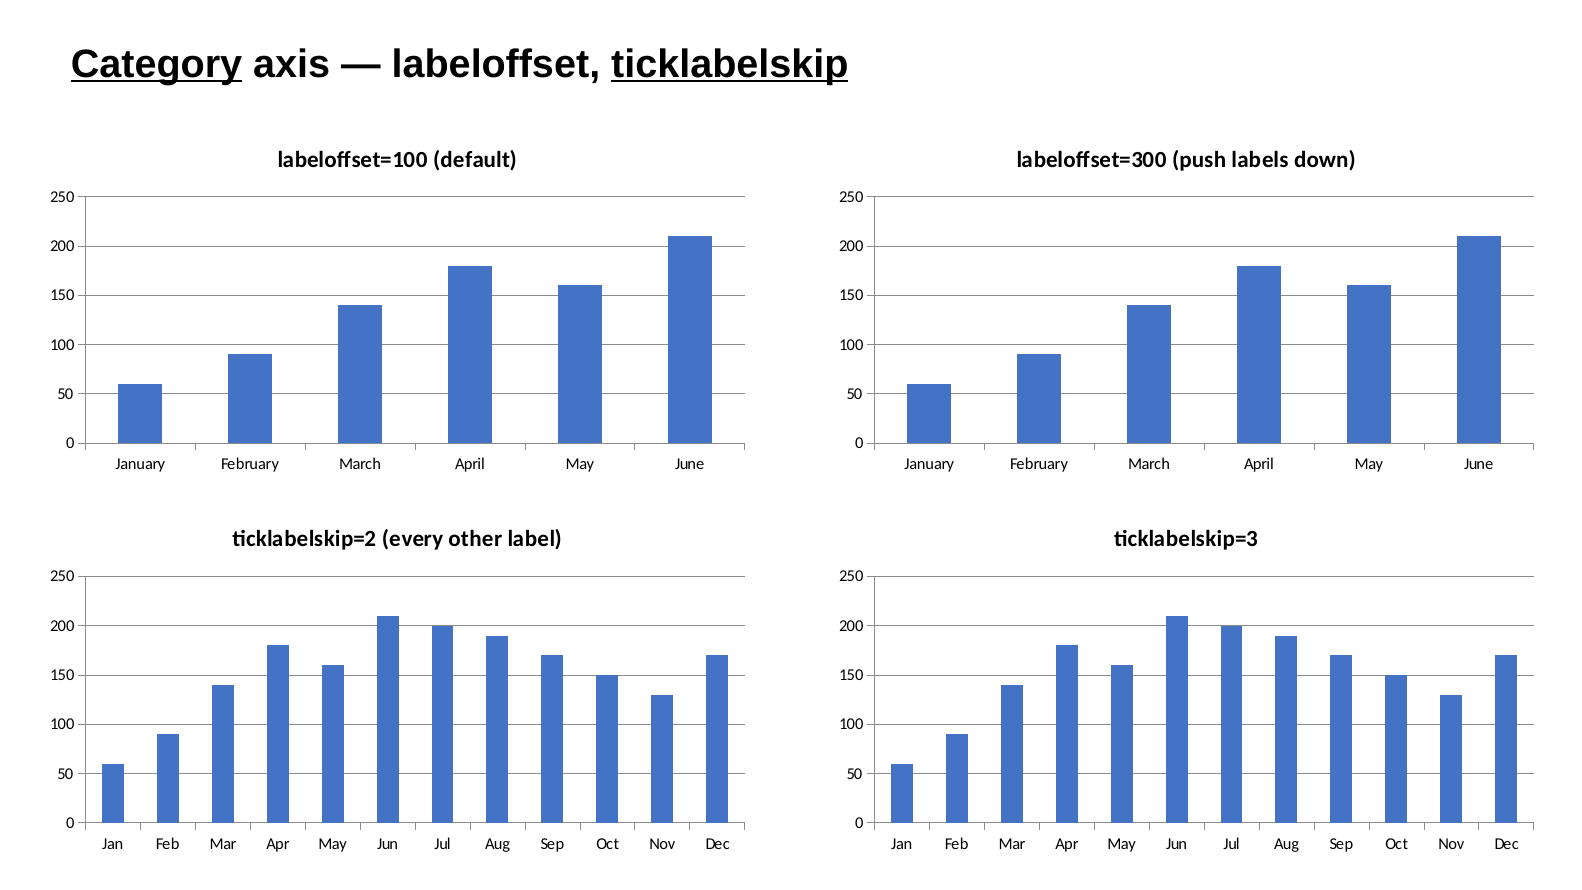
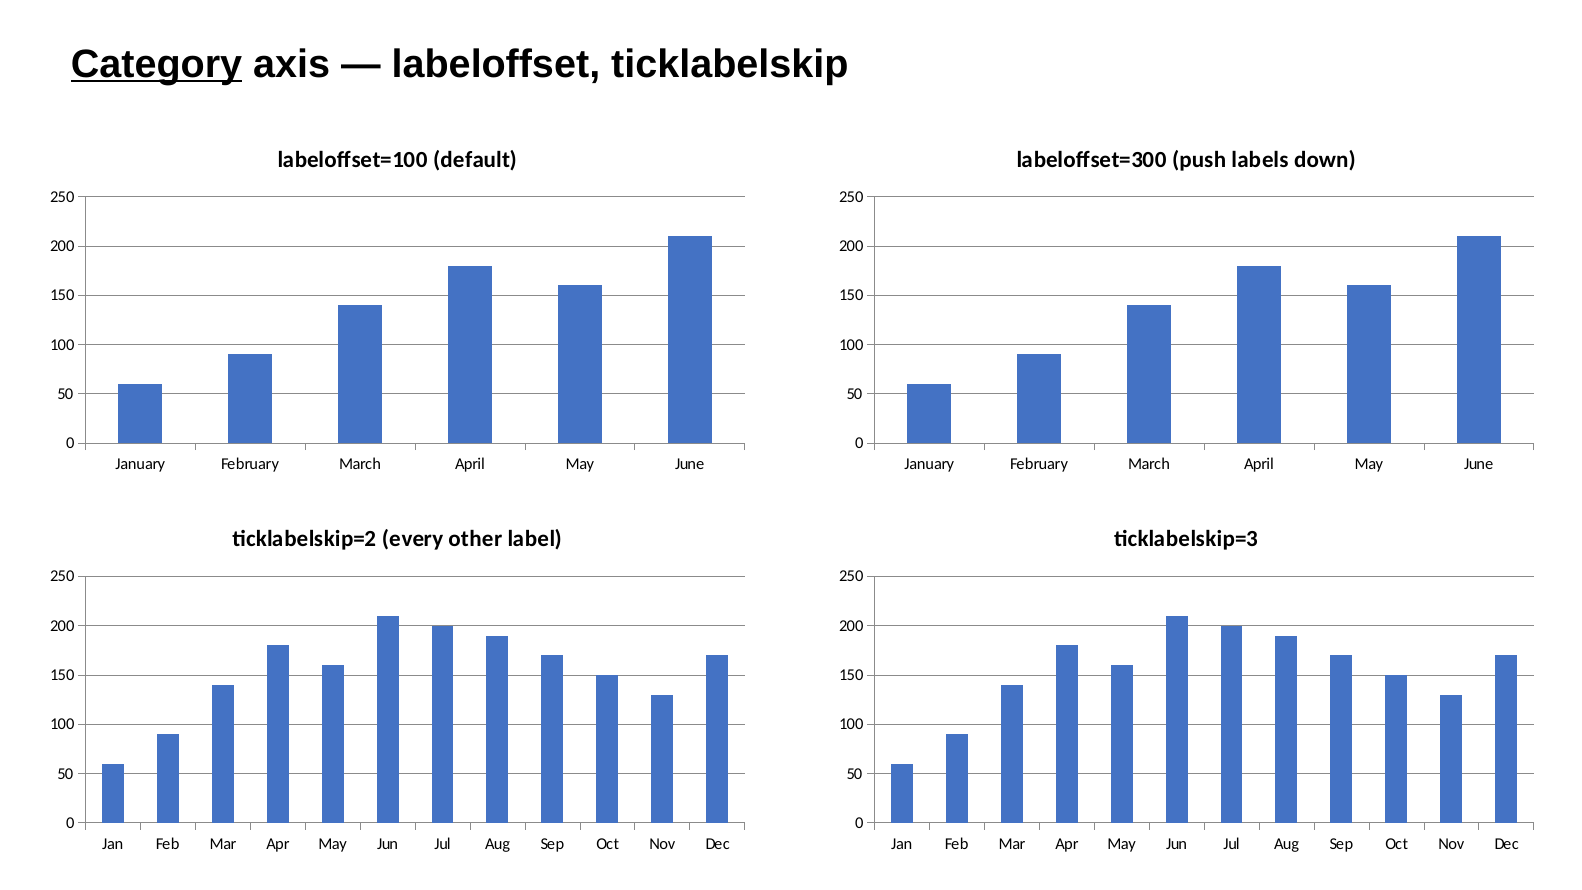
ticklabelskip underline: present -> none (730, 64)
